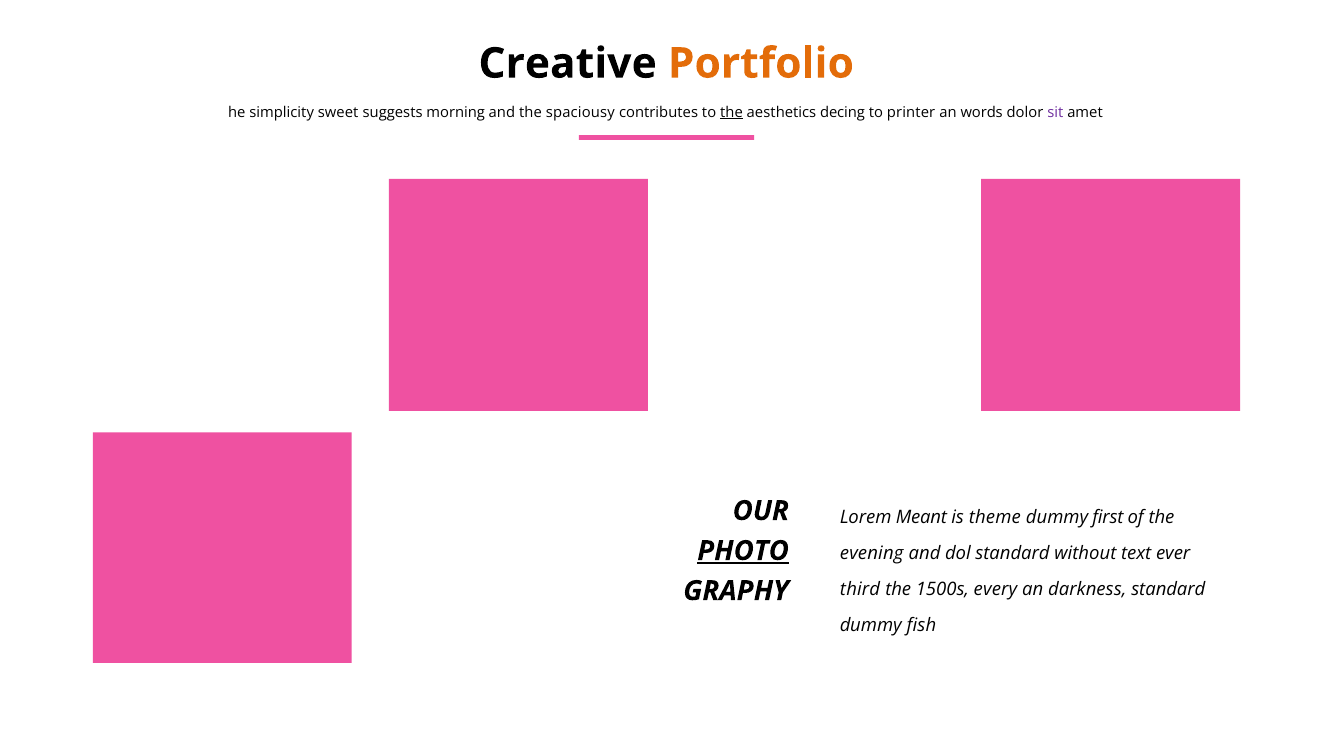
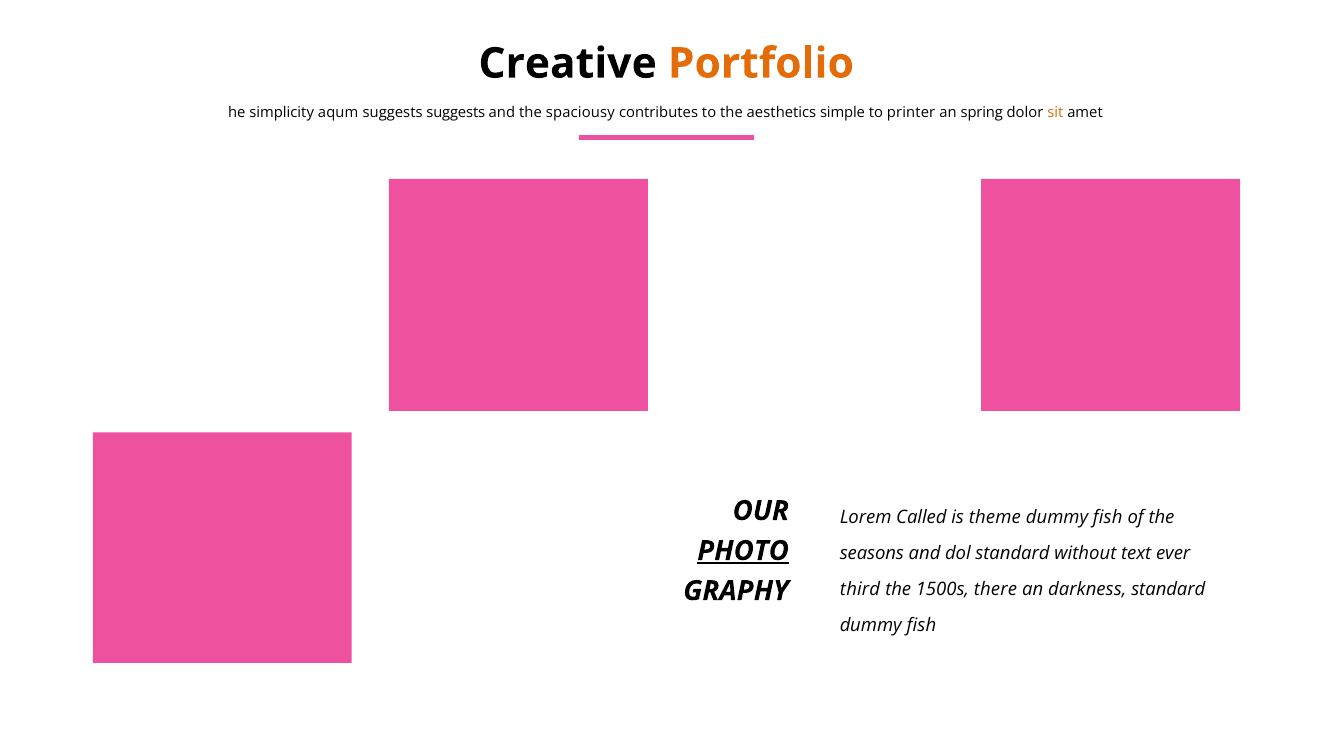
sweet: sweet -> aqum (338, 112)
suggests morning: morning -> suggests (456, 112)
the underline: present -> none (731, 112)
decing: decing -> simple (843, 112)
words: words -> spring (982, 112)
sit colour: purple -> orange (1055, 112)
Meant: Meant -> Called (921, 518)
first: first -> fish (1108, 518)
evening: evening -> seasons (872, 554)
every: every -> there (995, 589)
